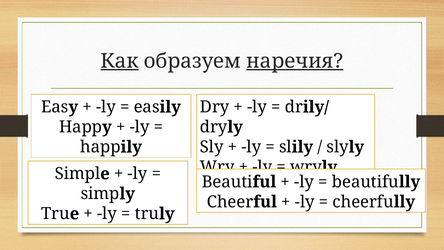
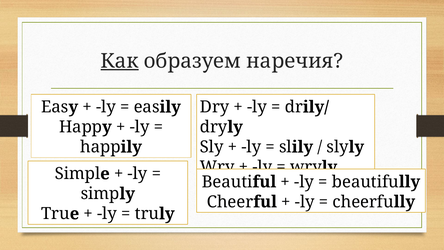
наречия underline: present -> none (295, 61)
